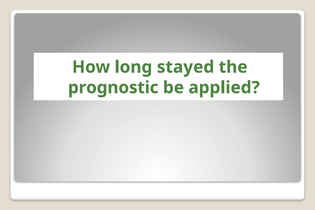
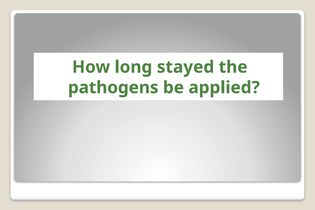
prognostic: prognostic -> pathogens (113, 88)
